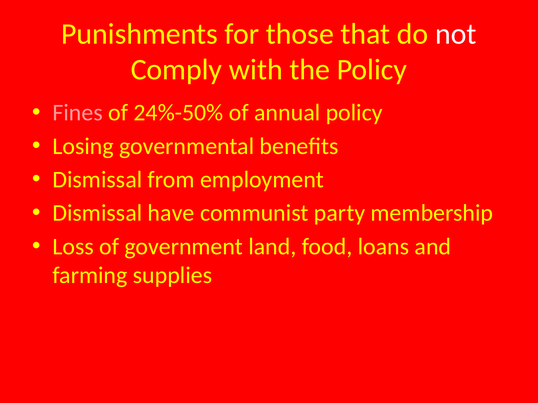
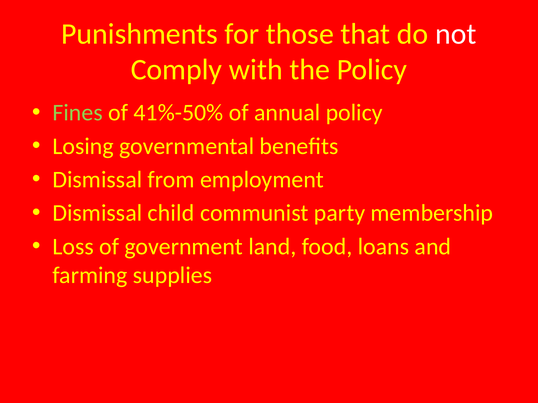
Fines colour: pink -> light green (78, 113)
24%-50%: 24%-50% -> 41%-50% (178, 113)
have: have -> child (171, 213)
